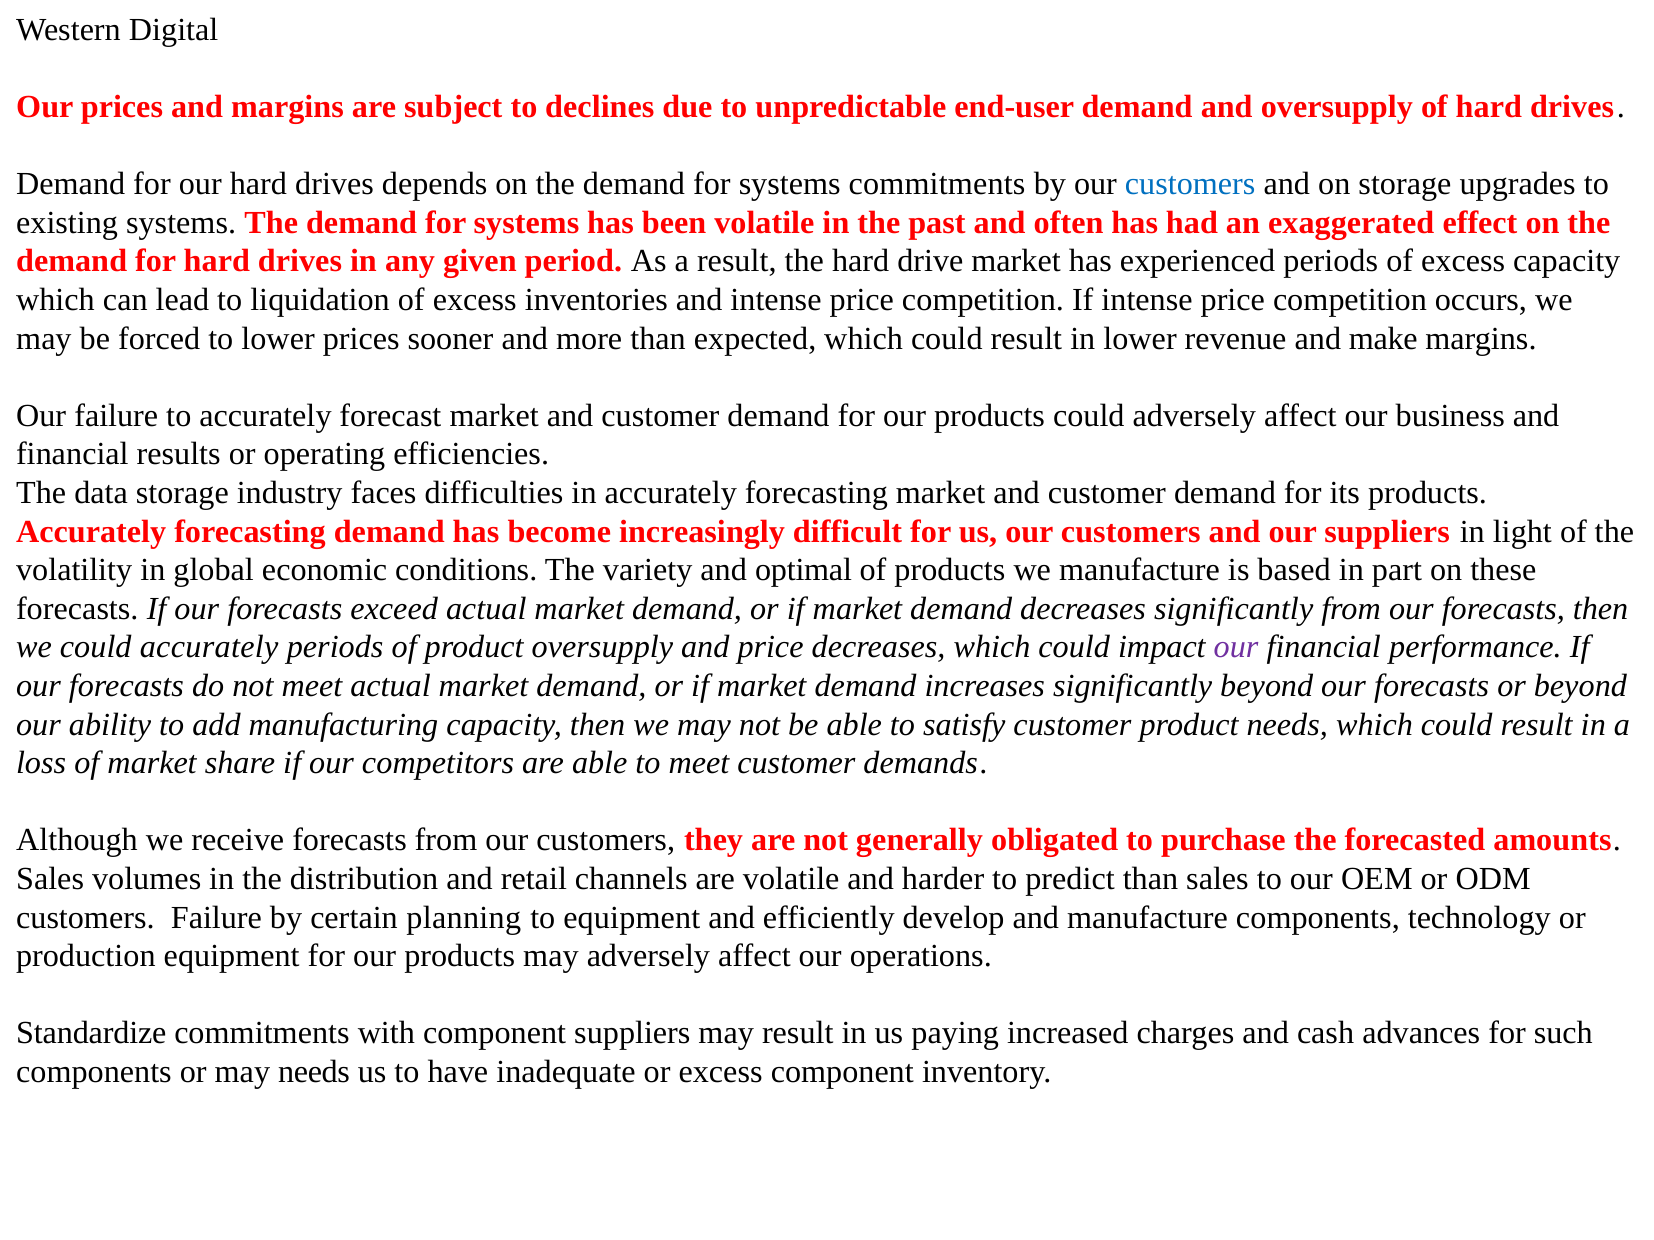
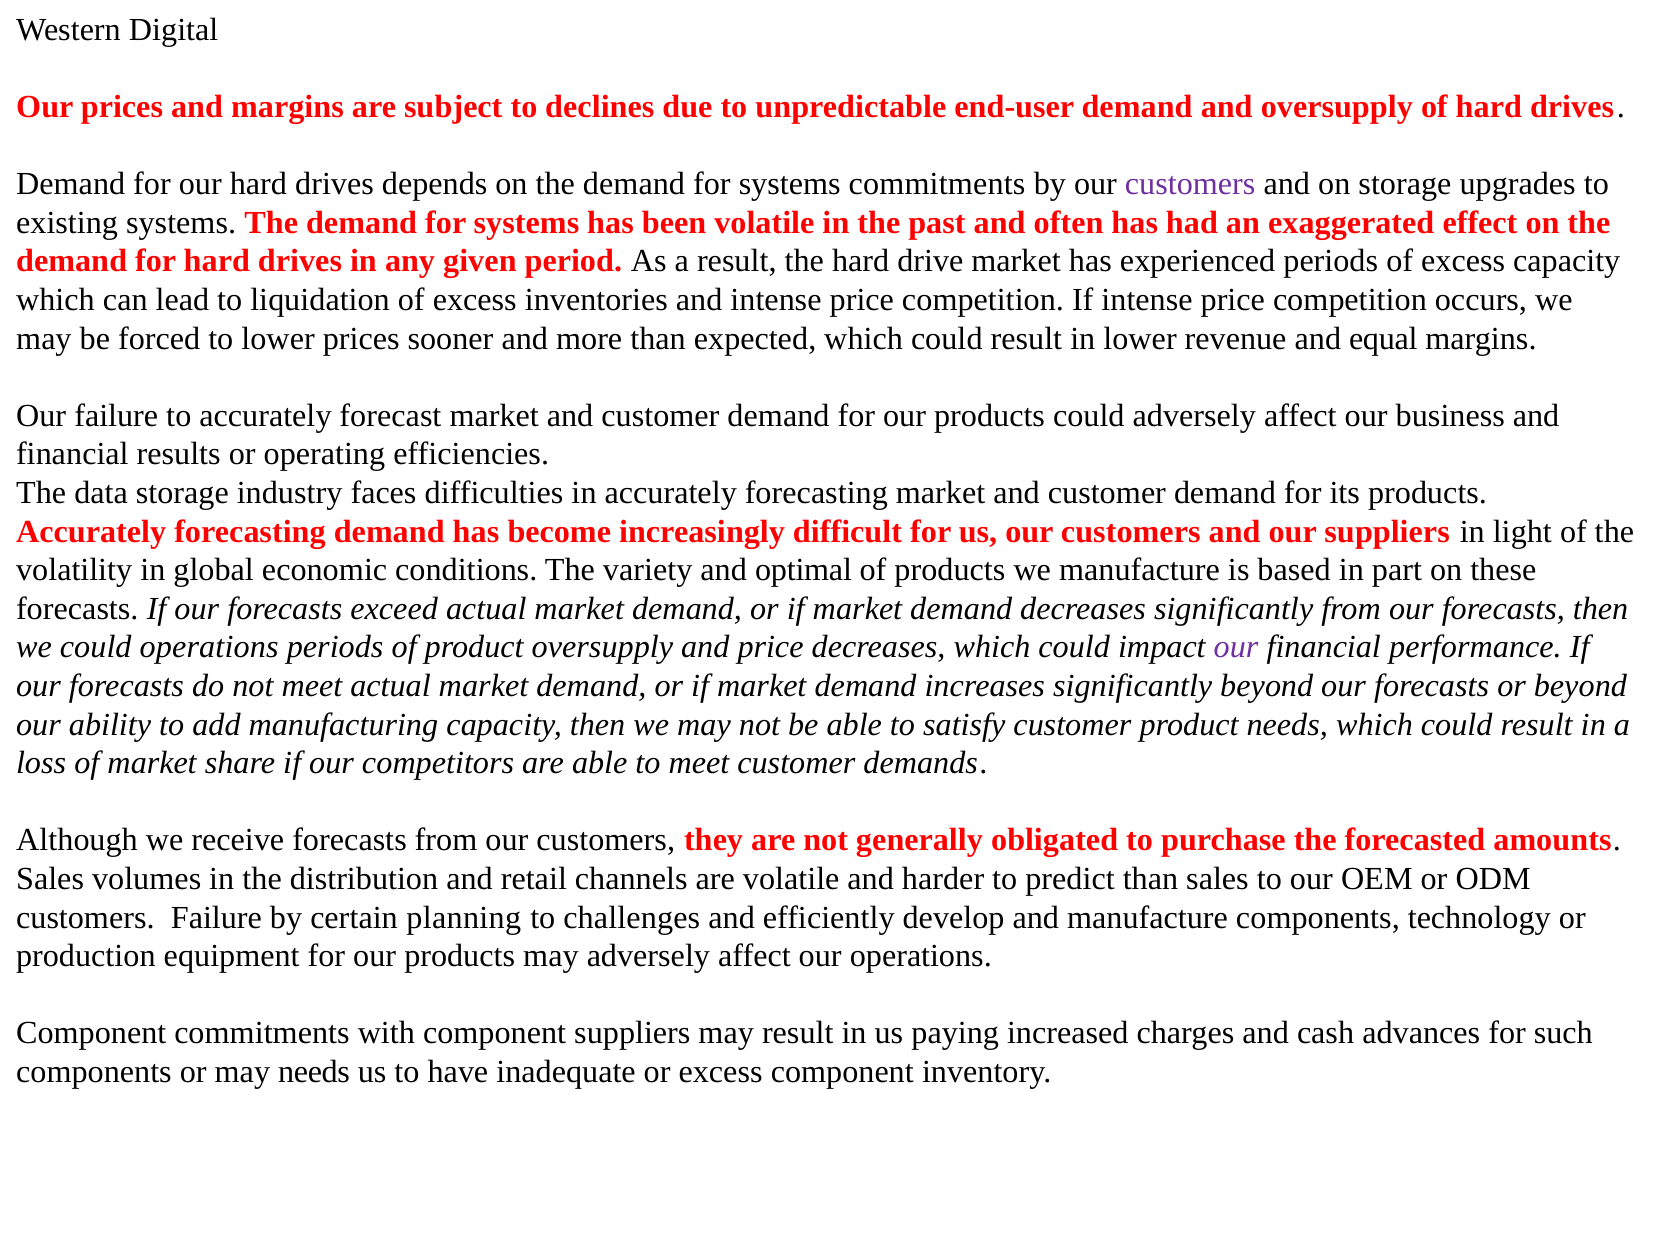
customers colour: blue -> purple (1190, 184)
make: make -> equal (1383, 339)
could accurately: accurately -> operations (209, 647)
to equipment: equipment -> challenges (632, 918)
Standardize: Standardize -> Component (91, 1034)
